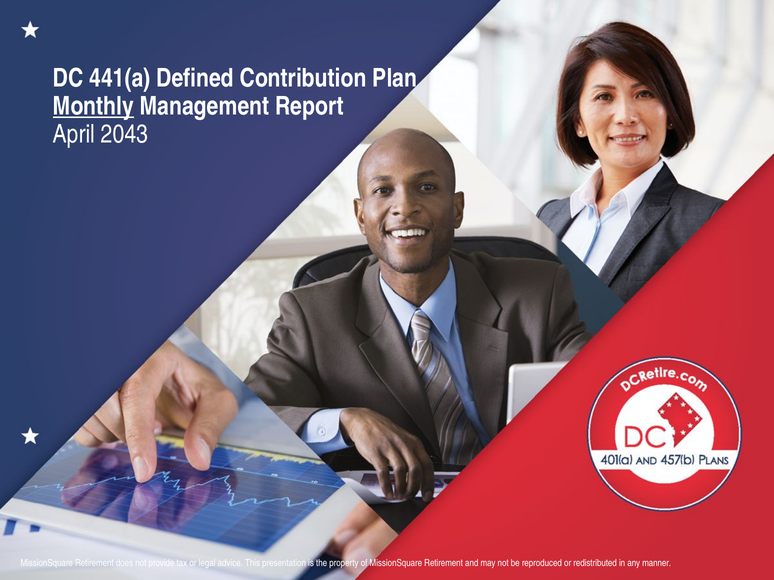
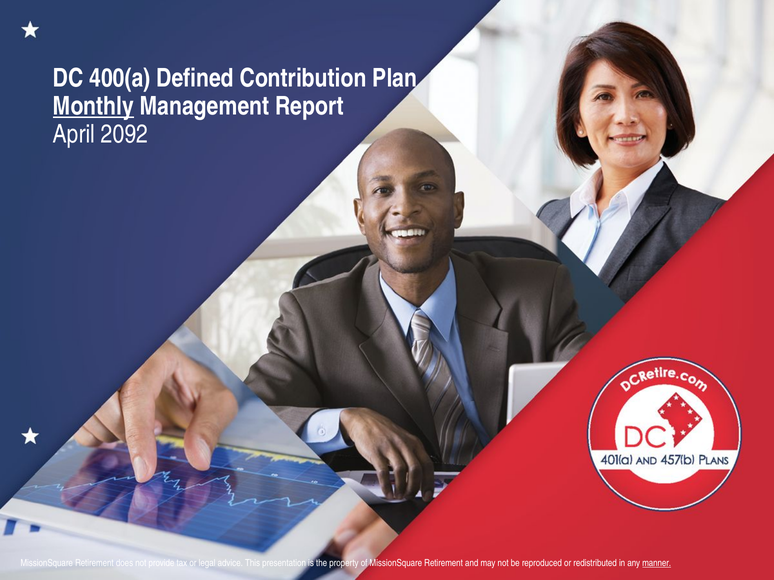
441(a: 441(a -> 400(a (120, 78)
2043: 2043 -> 2092 (125, 134)
manner underline: none -> present (657, 563)
